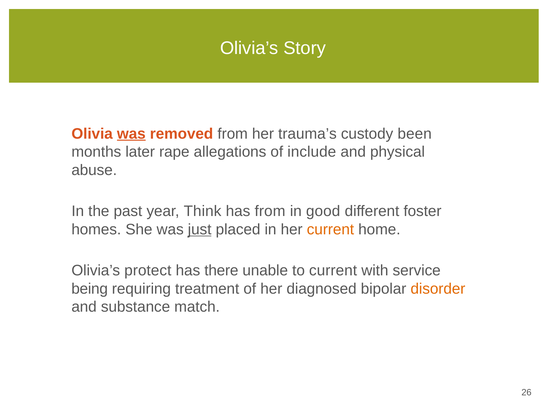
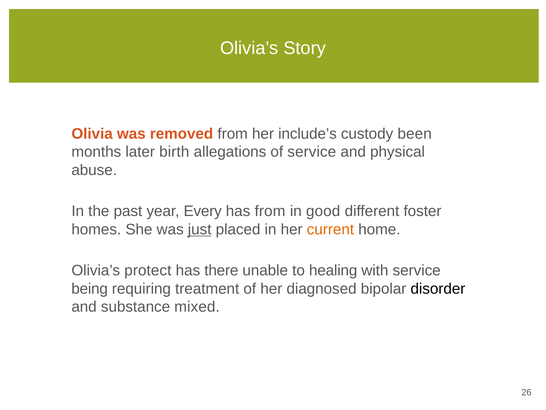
was underline: present -> none (131, 134)
trauma’s: trauma’s -> include’s (308, 134)
rape: rape -> birth (174, 152)
of include: include -> service (312, 152)
Think: Think -> Every (203, 211)
to current: current -> healing (333, 270)
disorder colour: orange -> black (438, 288)
match: match -> mixed (197, 307)
